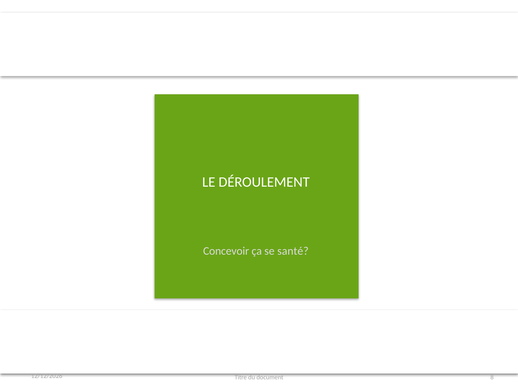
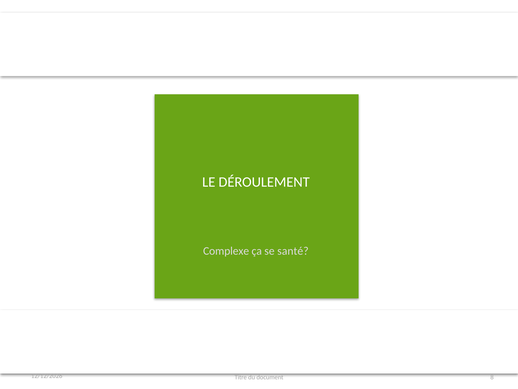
Concevoir: Concevoir -> Complexe (226, 251)
